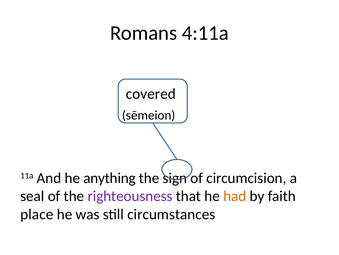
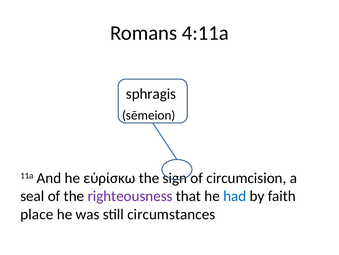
covered: covered -> sphragis (151, 94)
anything: anything -> εὑρίσκω (109, 178)
had colour: orange -> blue (235, 196)
